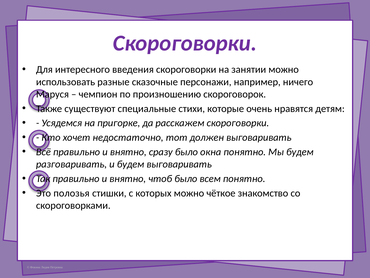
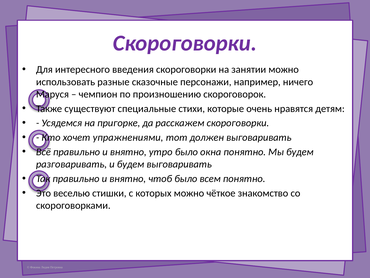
недостаточно: недостаточно -> упражнениями (128, 137)
сразу: сразу -> утро (161, 152)
полозья: полозья -> веселью (72, 193)
